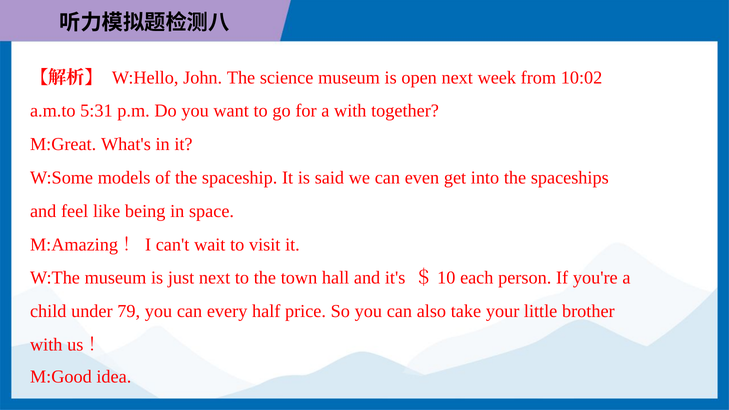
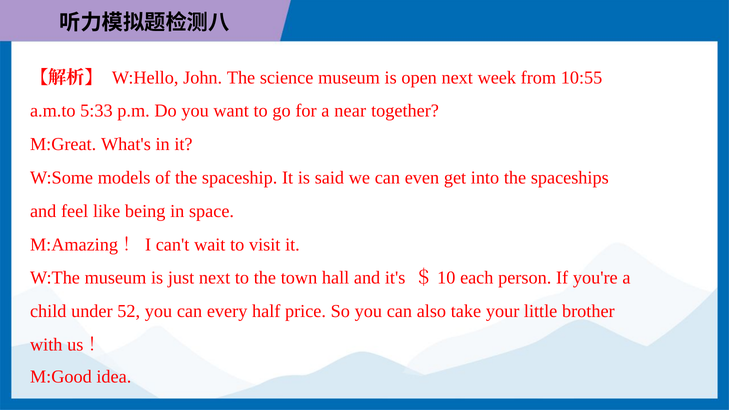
10:02: 10:02 -> 10:55 (582, 78)
5:31: 5:31 -> 5:33 (96, 111)
a with: with -> near (350, 111)
79: 79 -> 52 (129, 311)
